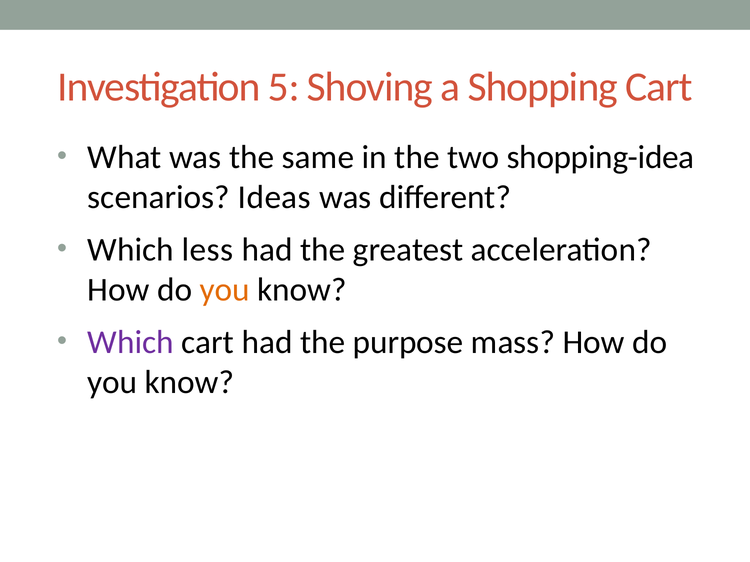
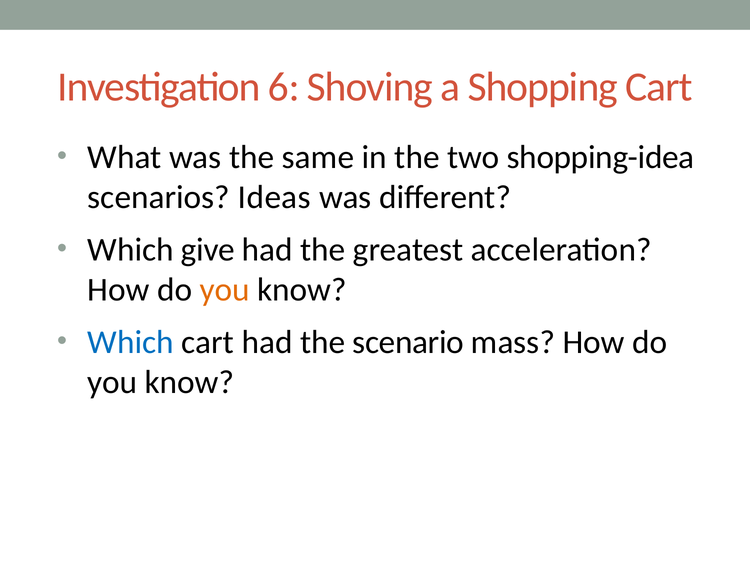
5: 5 -> 6 (284, 87)
less: less -> give (208, 250)
Which colour: purple -> blue (131, 342)
purpose: purpose -> scenario (408, 342)
